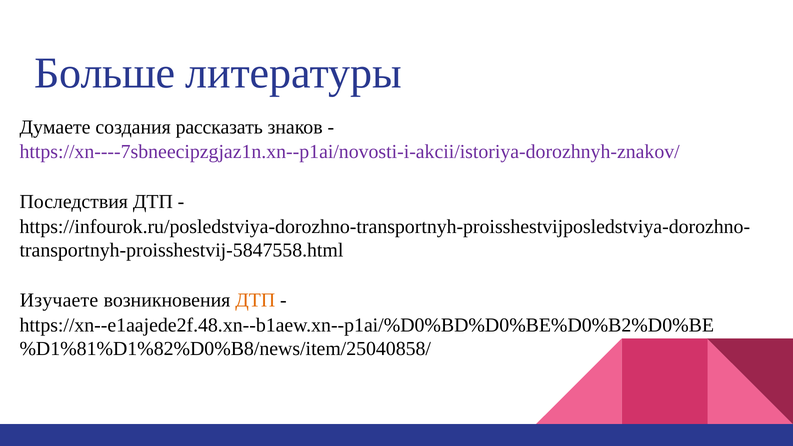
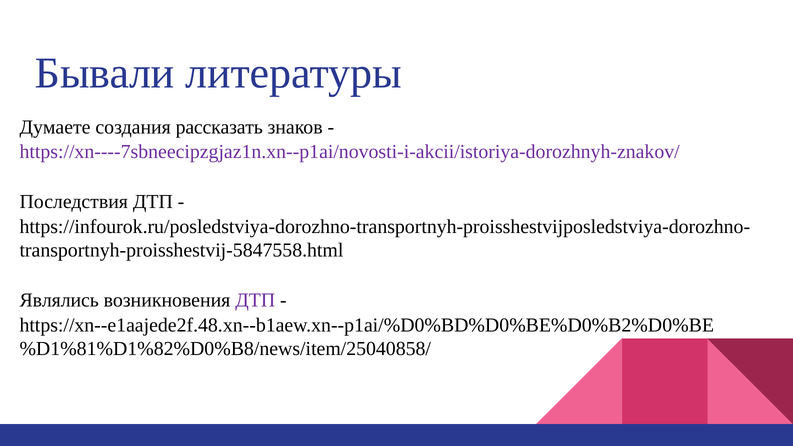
Больше: Больше -> Бывали (105, 73)
Изучаете: Изучаете -> Являлись (59, 300)
ДТП colour: orange -> purple (255, 300)
